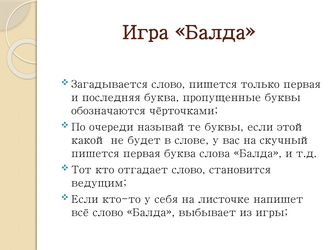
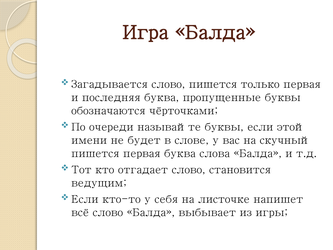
какой: какой -> имени (89, 140)
